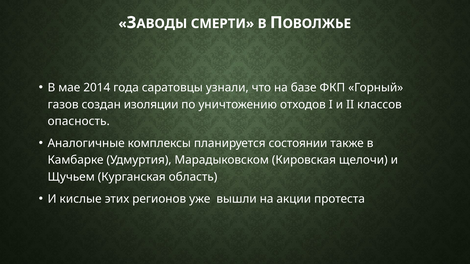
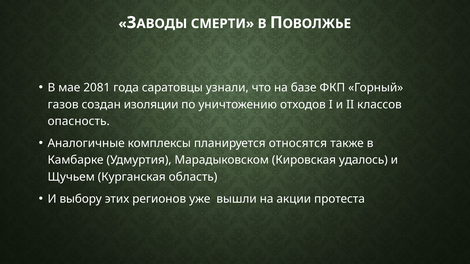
2014: 2014 -> 2081 (97, 88)
состоянии: состоянии -> относятся (298, 143)
щелочи: щелочи -> удалось (363, 160)
кислые: кислые -> выбору (81, 199)
